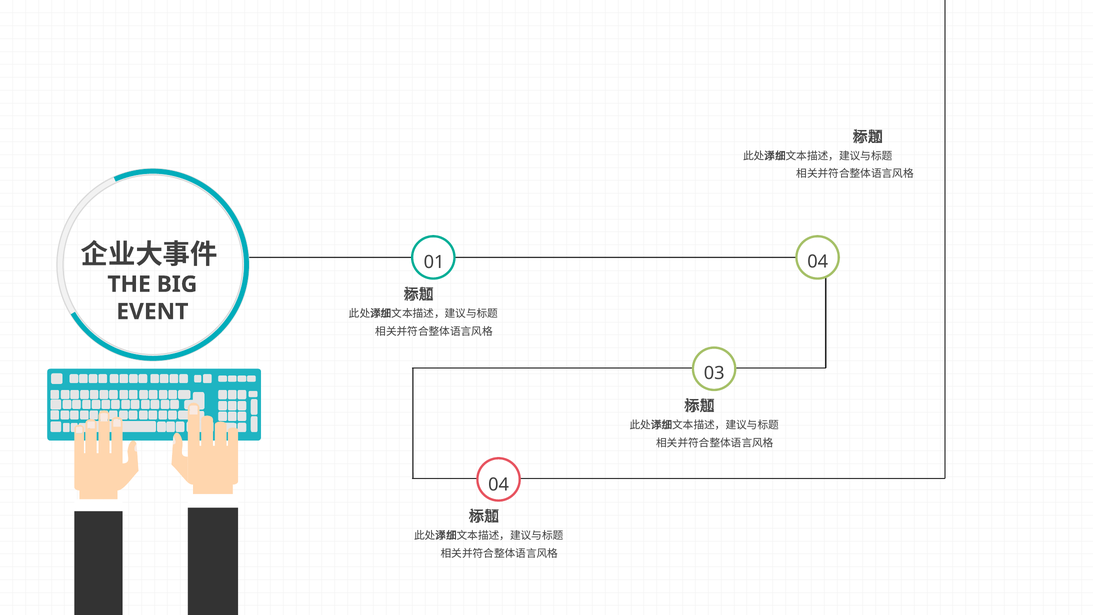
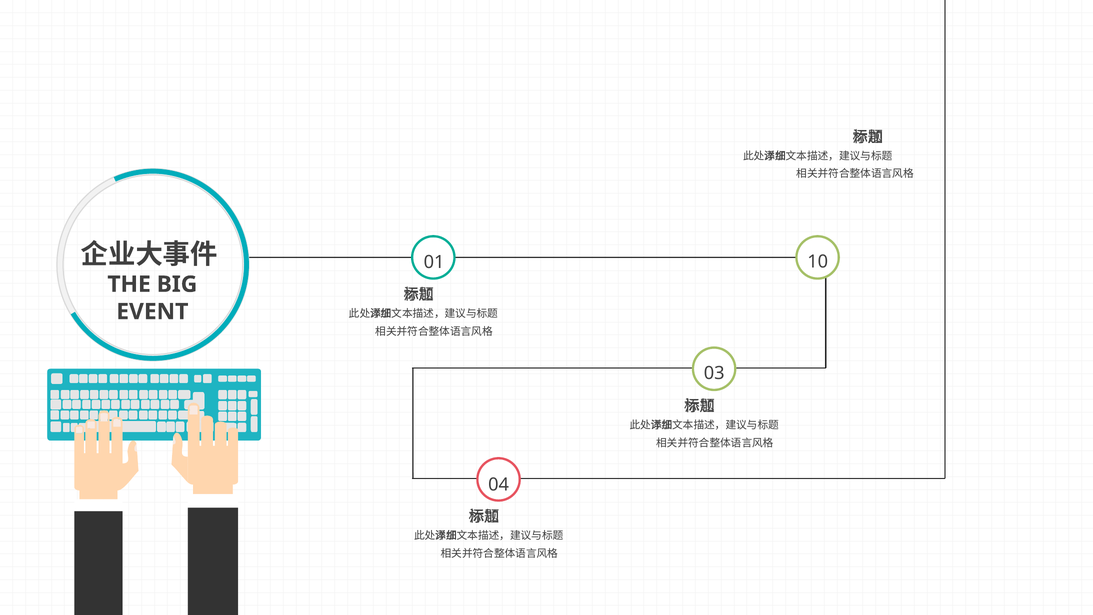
01 04: 04 -> 10 (818, 262)
